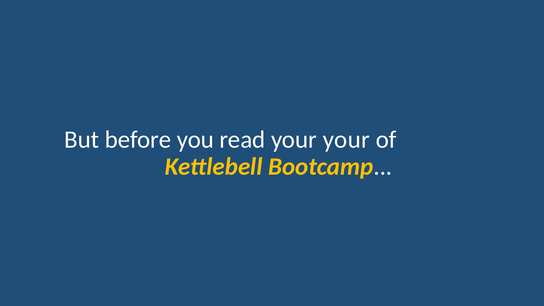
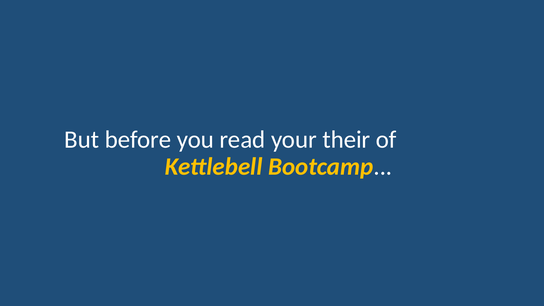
your your: your -> their (346, 140)
